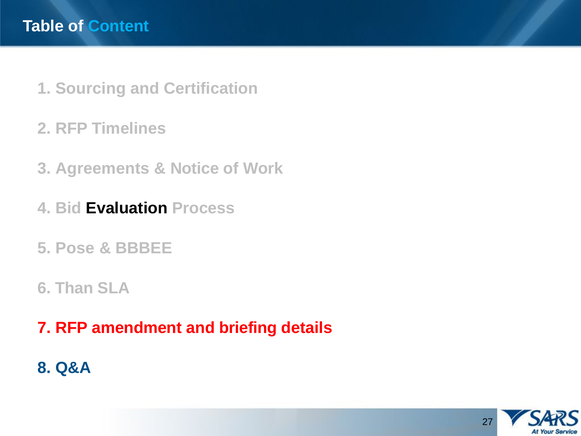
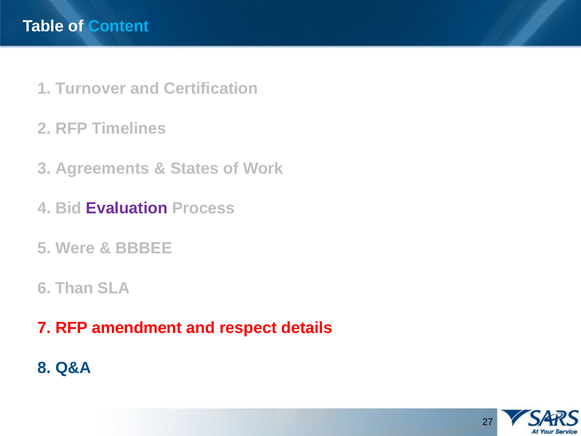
Sourcing: Sourcing -> Turnover (91, 89)
Notice: Notice -> States (195, 168)
Evaluation colour: black -> purple (127, 208)
Pose: Pose -> Were (75, 248)
briefing: briefing -> respect (248, 328)
